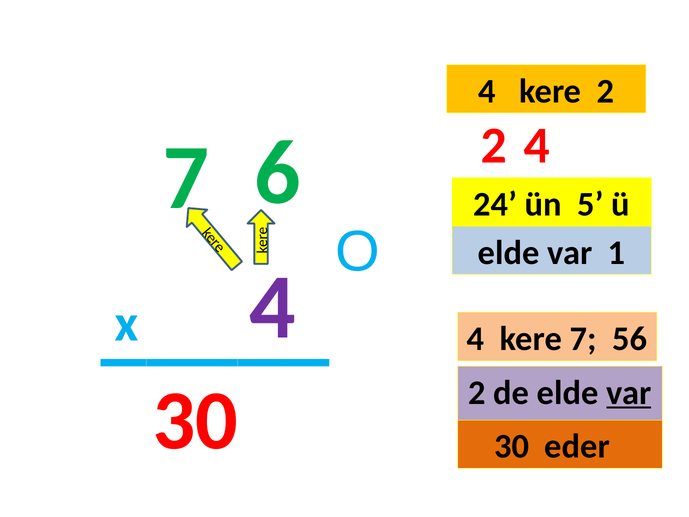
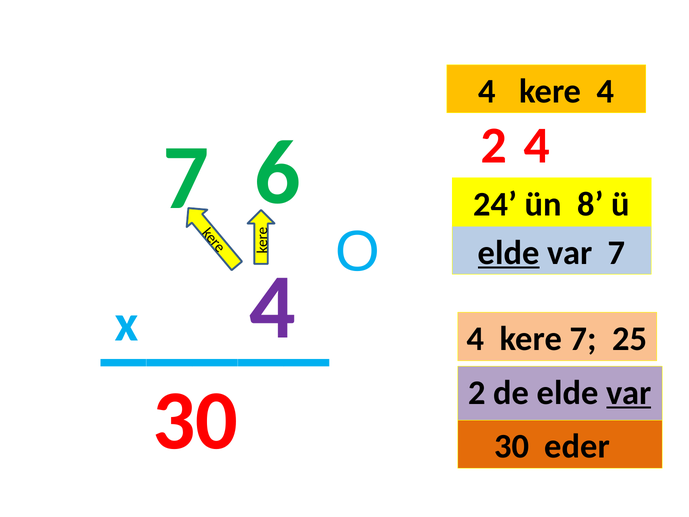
kere 2: 2 -> 4 (605, 91)
5: 5 -> 8 (590, 204)
elde underline: none -> present (509, 253)
var 1: 1 -> 7 (617, 253)
56: 56 -> 25 (630, 339)
